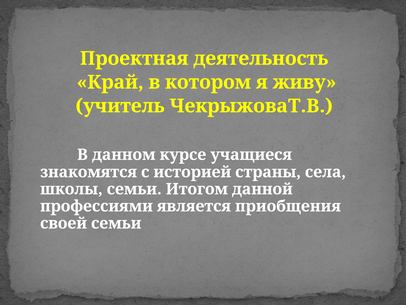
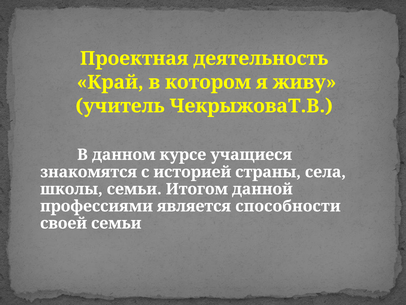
приобщения: приобщения -> способности (288, 206)
